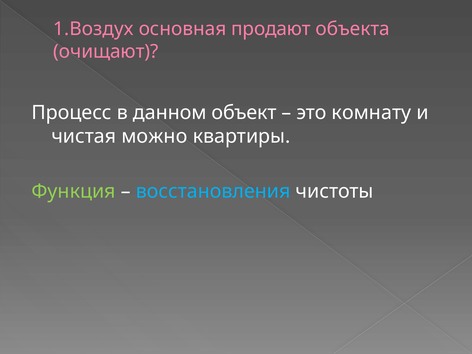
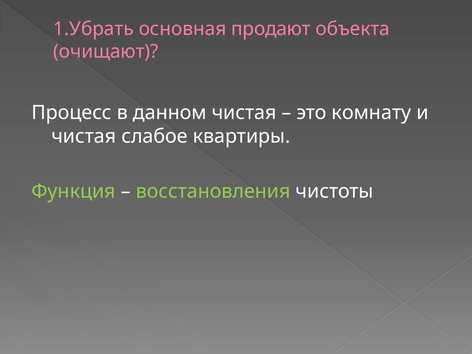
1.Воздух: 1.Воздух -> 1.Убрать (94, 29)
данном объект: объект -> чистая (244, 113)
можно: можно -> слабое (155, 136)
восстановления colour: light blue -> light green (213, 191)
